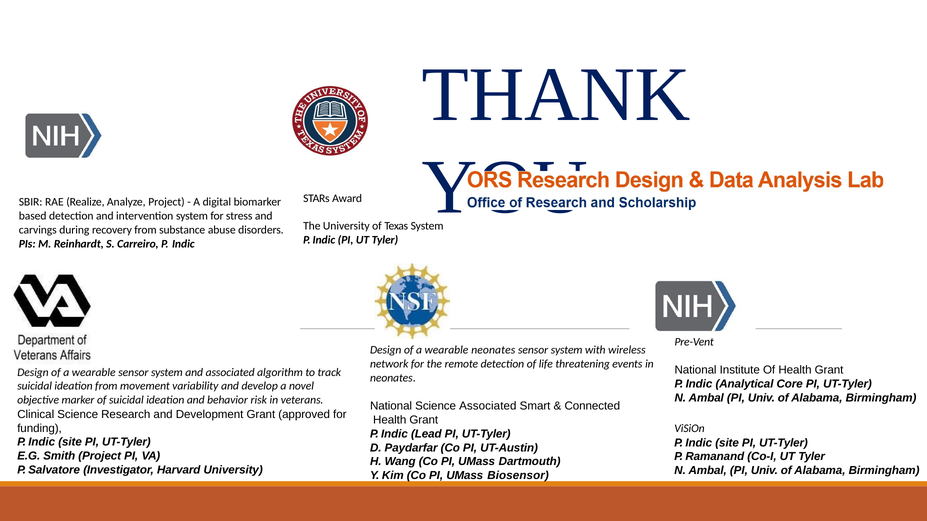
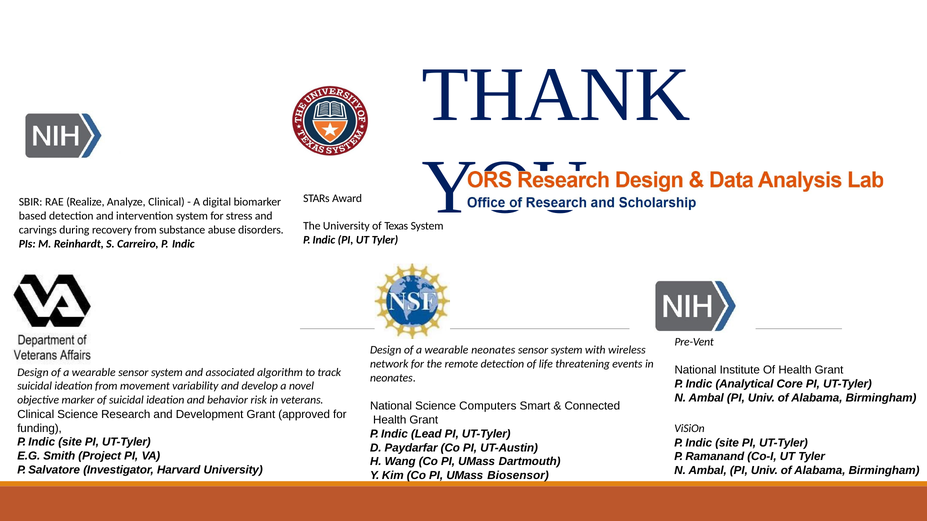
Analyze Project: Project -> Clinical (167, 202)
Science Associated: Associated -> Computers (488, 406)
